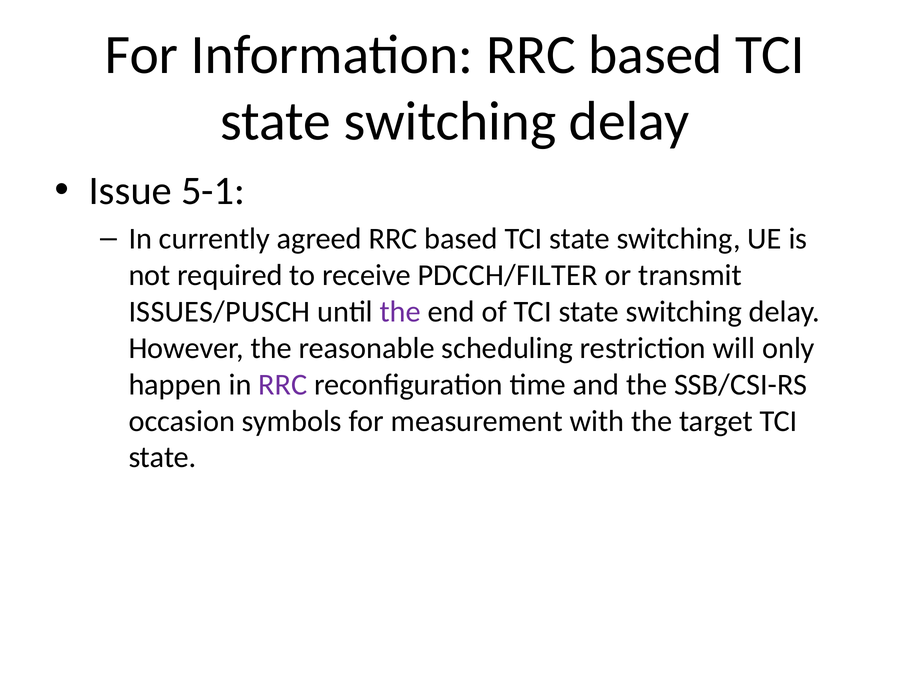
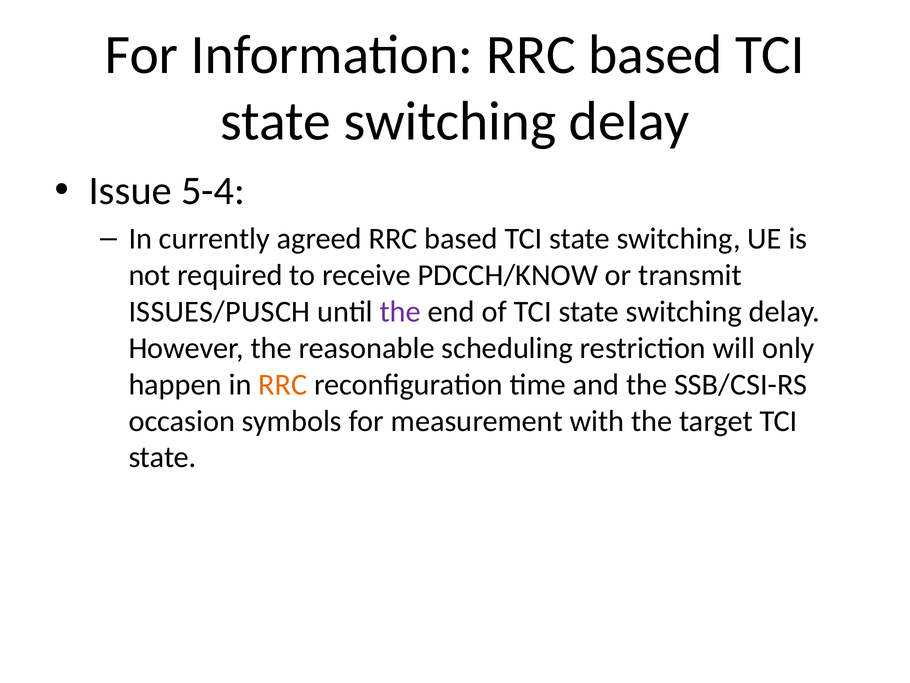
5-1: 5-1 -> 5-4 (213, 191)
PDCCH/FILTER: PDCCH/FILTER -> PDCCH/KNOW (508, 275)
RRC colour: purple -> orange (283, 384)
